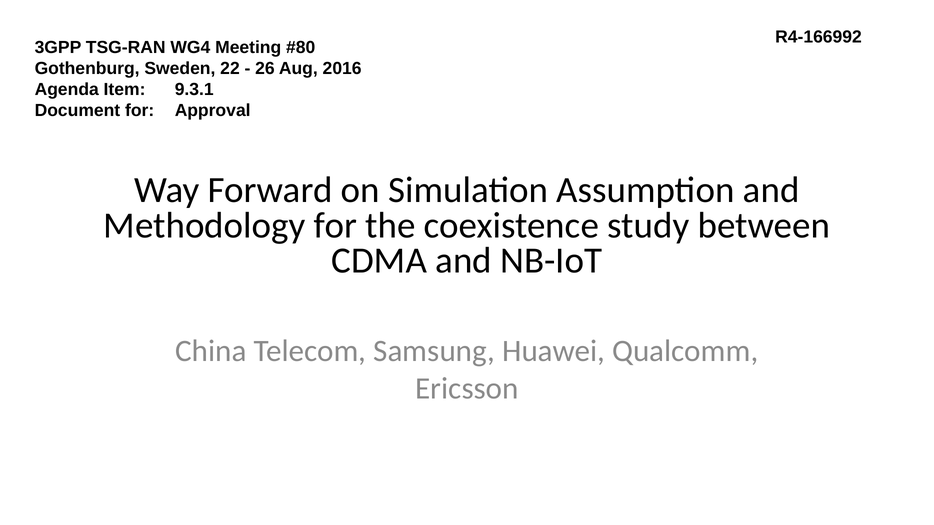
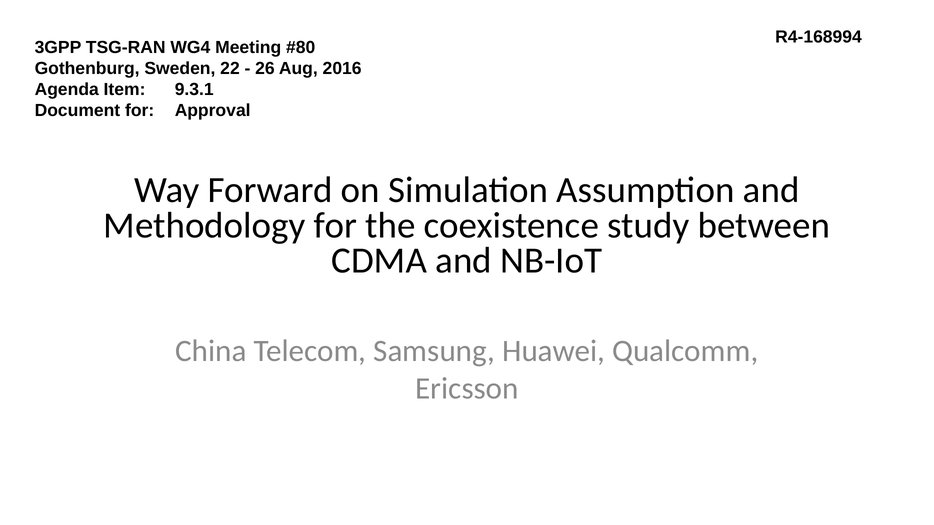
R4-166992: R4-166992 -> R4-168994 (819, 37)
